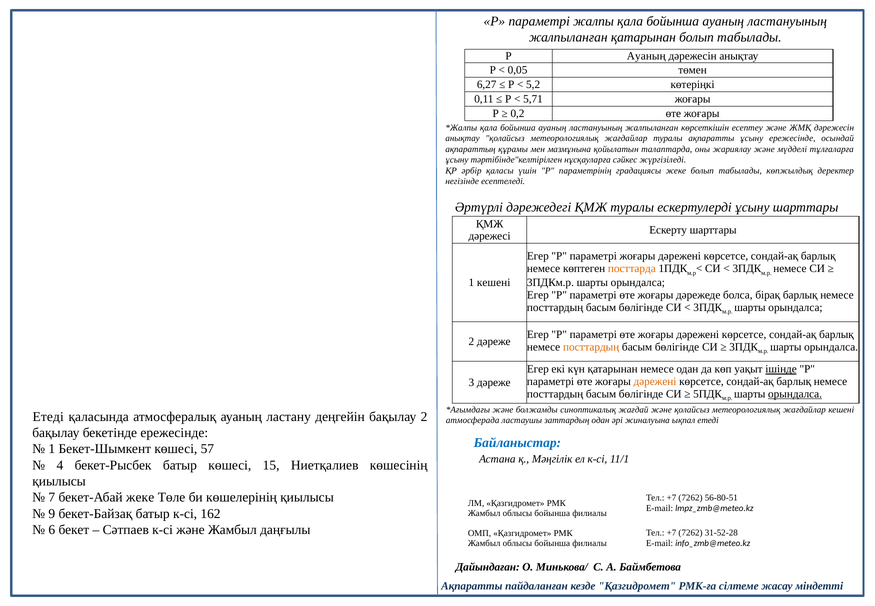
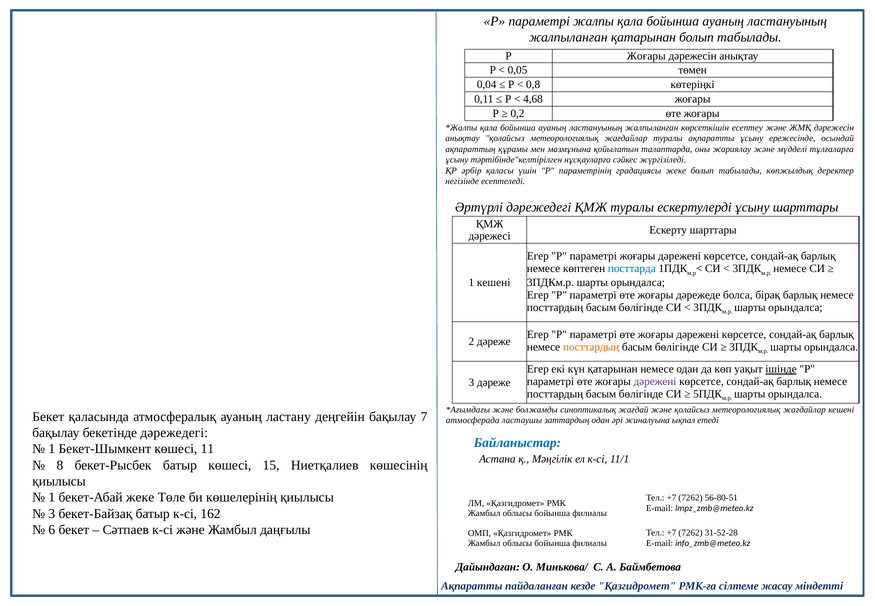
Р Ауаның: Ауаның -> Жоғары (646, 56)
6,27: 6,27 -> 0,04 (487, 85)
5,2: 5,2 -> 0,8 (533, 85)
5,71: 5,71 -> 4,68 (533, 99)
посттарда colour: orange -> blue (632, 268)
дәрежені colour: orange -> purple (655, 381)
орындалса underline: present -> none (795, 394)
Етеді: Етеді -> Бекет (48, 417)
бақылау 2: 2 -> 7 (424, 417)
бекетінде ережесінде: ережесінде -> дәрежедегі (174, 433)
57: 57 -> 11 (207, 449)
4: 4 -> 8 (60, 465)
7: 7 -> 1 (52, 497)
9: 9 -> 3 (52, 513)
